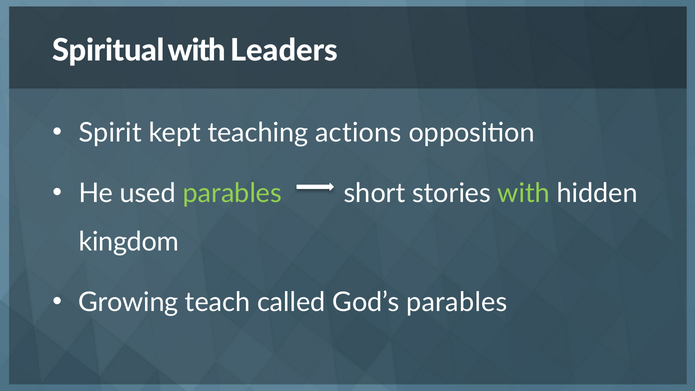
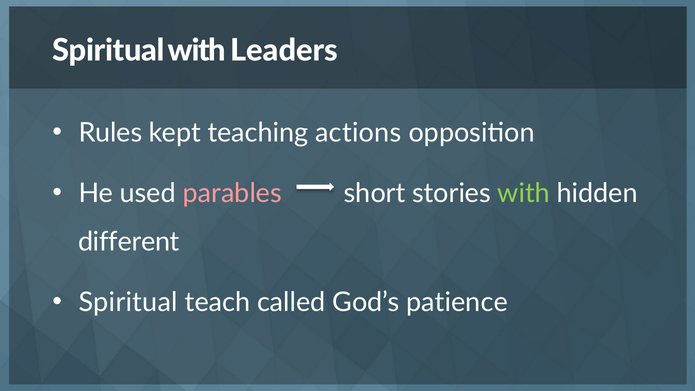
Spirit: Spirit -> Rules (110, 133)
parables colour: light green -> pink (232, 193)
kingdom: kingdom -> different (129, 242)
Growing: Growing -> Spiritual (128, 302)
God’s parables: parables -> patience (457, 302)
